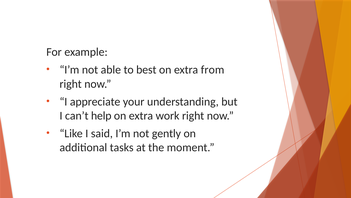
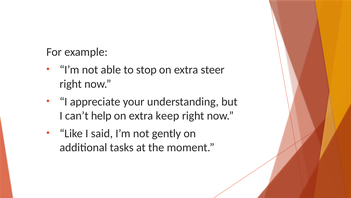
best: best -> stop (146, 70)
from: from -> steer (213, 70)
work: work -> keep (167, 115)
